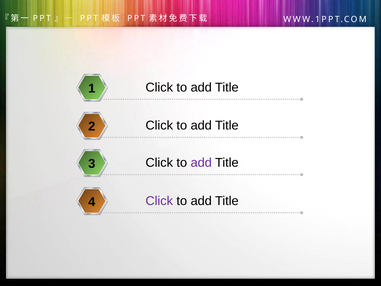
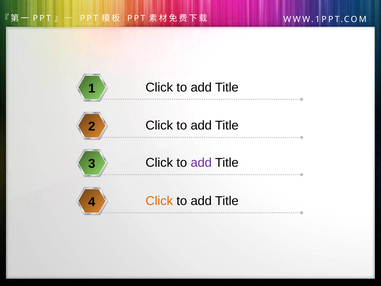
Click colour: purple -> orange (159, 201)
